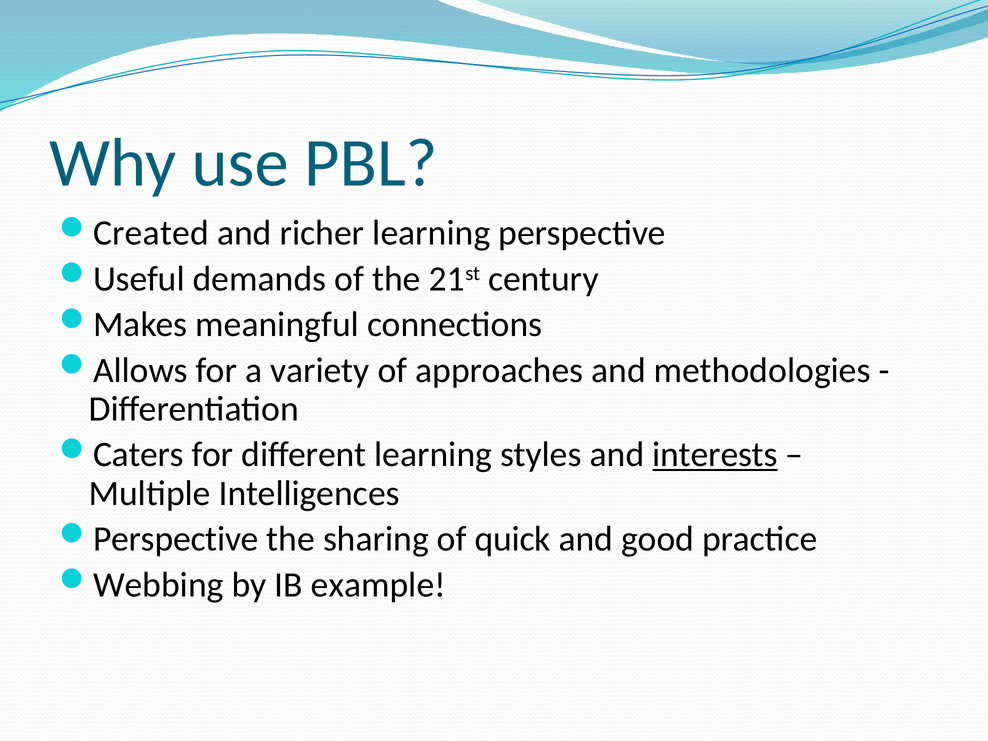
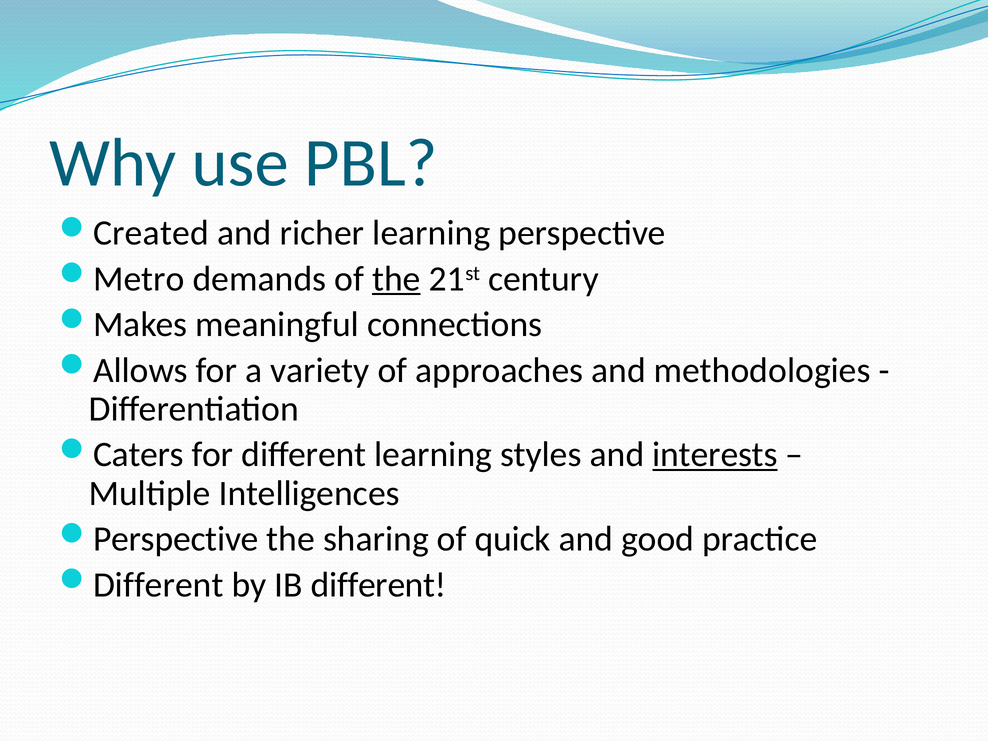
Useful: Useful -> Metro (139, 279)
the underline: none -> present (396, 279)
Webbing: Webbing -> Different (158, 585)
IB example: example -> different (379, 585)
